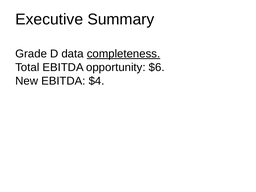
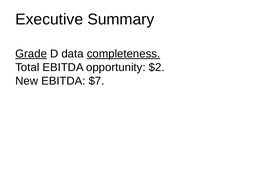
Grade underline: none -> present (31, 54)
$6: $6 -> $2 (157, 67)
$4: $4 -> $7 (97, 81)
